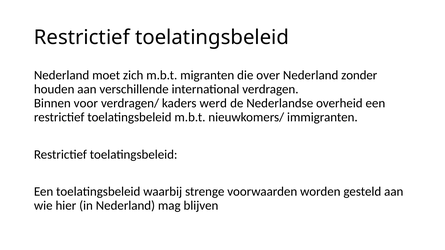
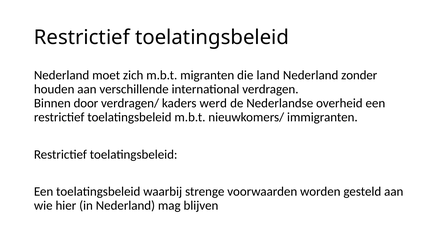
over: over -> land (268, 75)
voor: voor -> door (86, 103)
